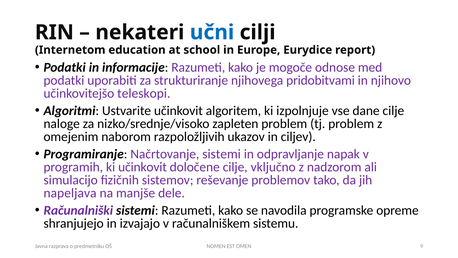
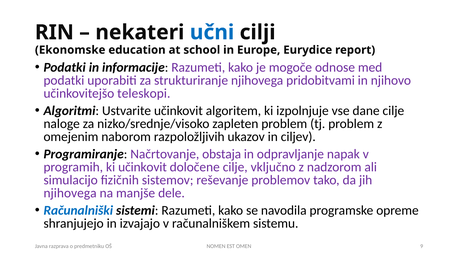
Internetom: Internetom -> Ekonomske (70, 50)
Načrtovanje sistemi: sistemi -> obstaja (222, 154)
napeljava: napeljava -> njihovega (70, 193)
Računalniški colour: purple -> blue (78, 210)
